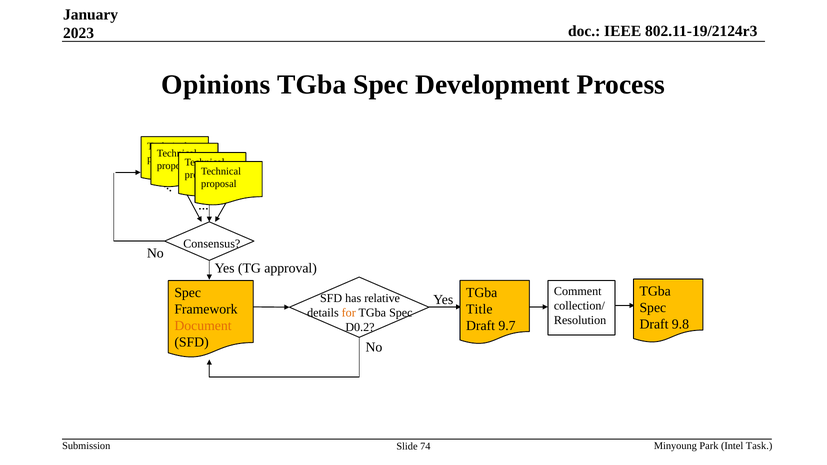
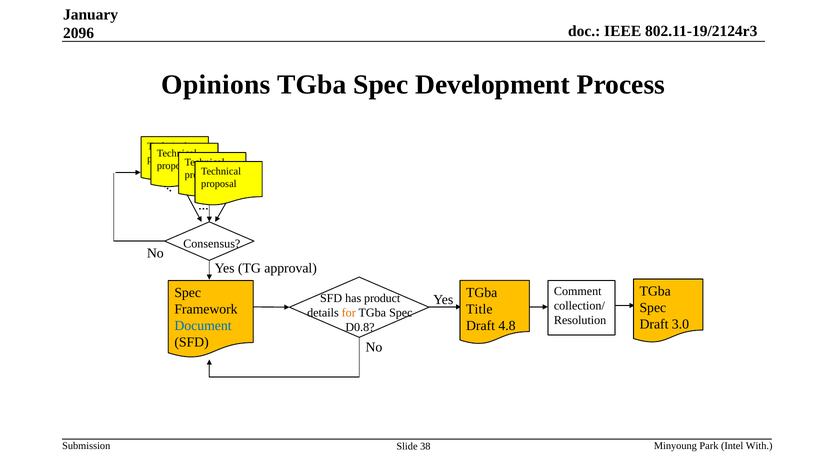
2023: 2023 -> 2096 (79, 33)
relative: relative -> product (382, 298)
9.8: 9.8 -> 3.0 (680, 324)
9.7: 9.7 -> 4.8 (507, 326)
Document colour: orange -> blue (203, 326)
D0.2: D0.2 -> D0.8 (360, 327)
Task: Task -> With (759, 446)
74: 74 -> 38 (425, 446)
